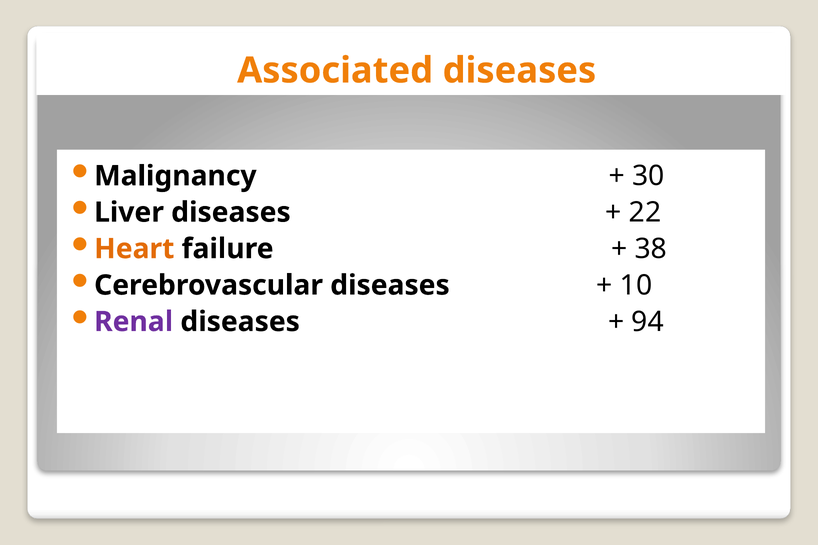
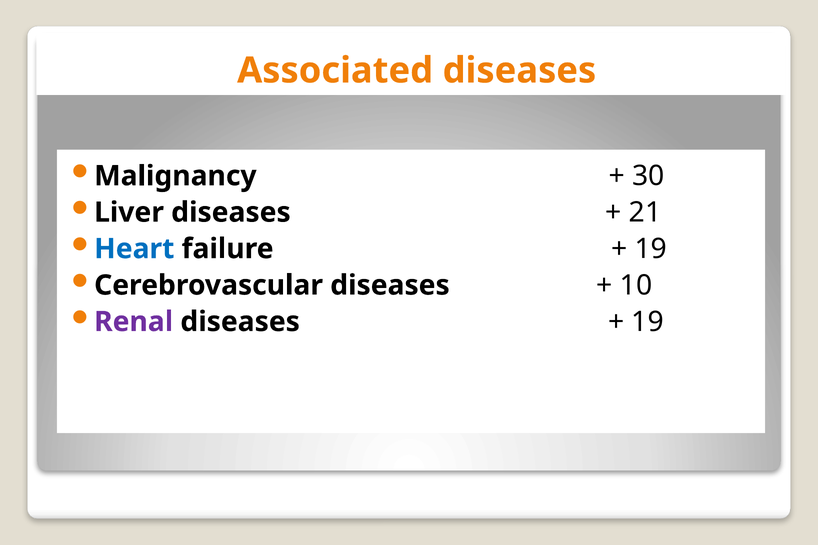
22: 22 -> 21 (645, 213)
Heart colour: orange -> blue (134, 249)
38: 38 -> 19 (651, 249)
94: 94 -> 19 (648, 322)
